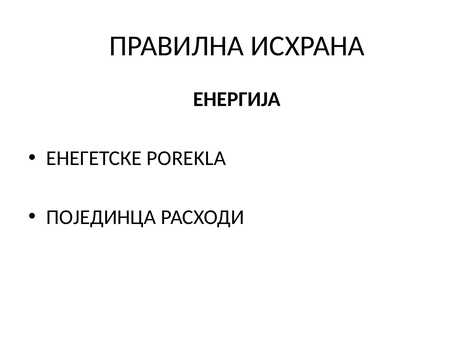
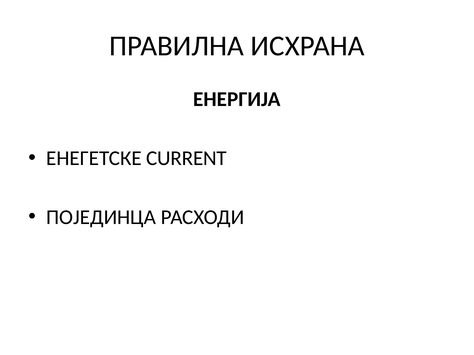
POREKLA: POREKLA -> CURRENT (187, 158)
